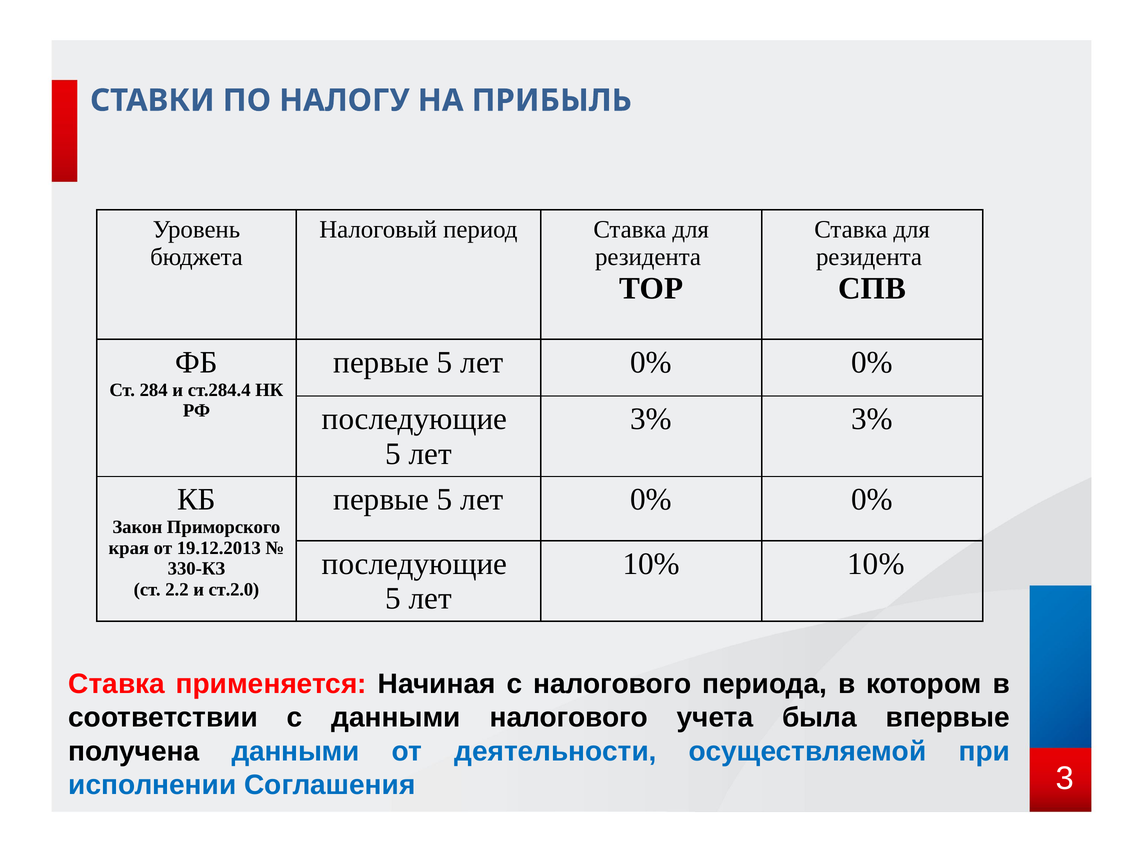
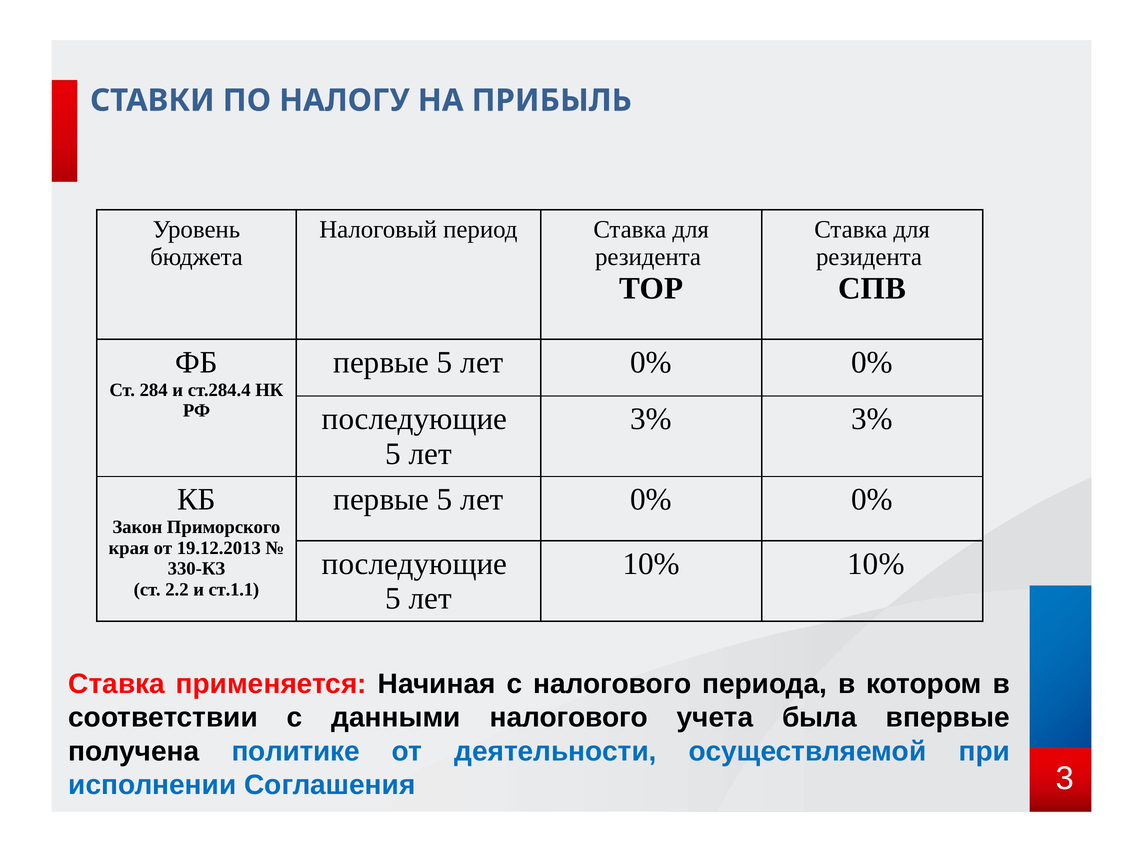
ст.2.0: ст.2.0 -> ст.1.1 (234, 590)
получена данными: данными -> политике (296, 752)
